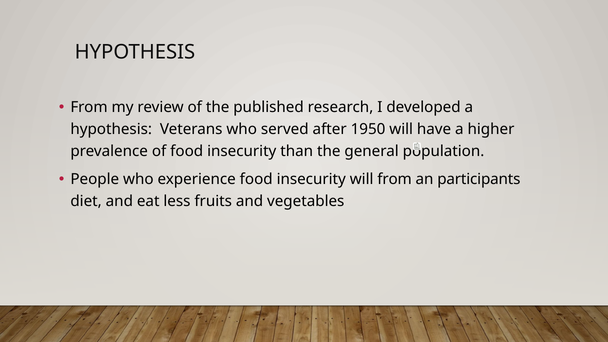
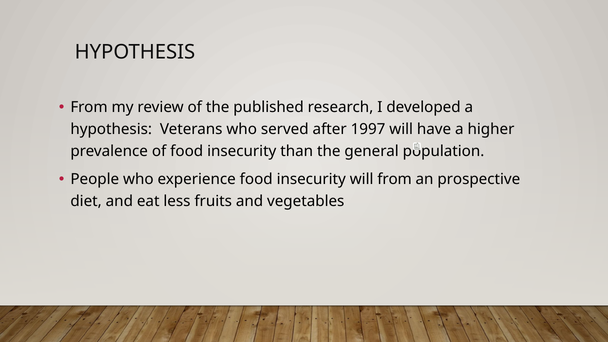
1950: 1950 -> 1997 (368, 129)
participants: participants -> prospective (479, 179)
